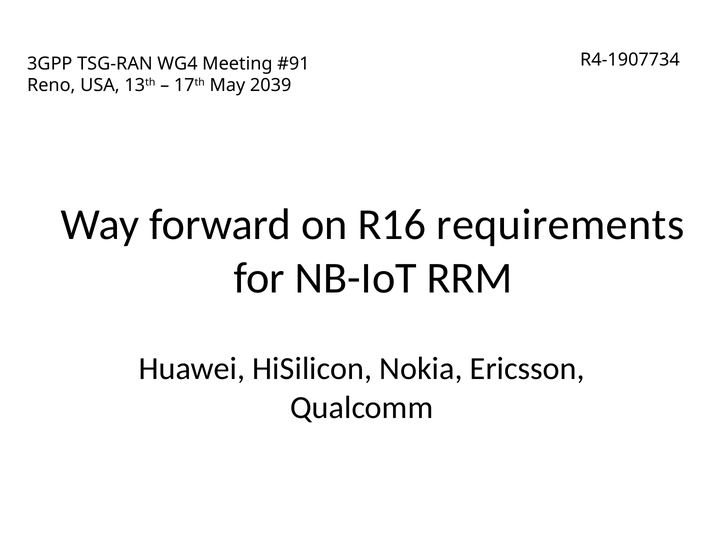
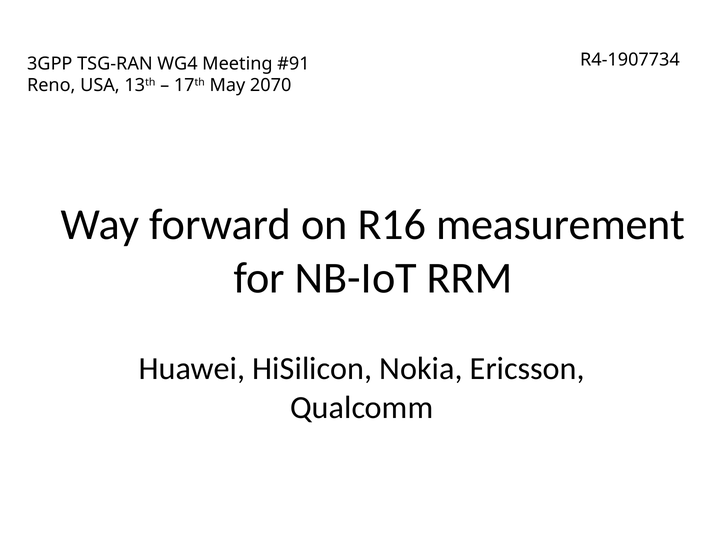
2039: 2039 -> 2070 (271, 85)
requirements: requirements -> measurement (561, 225)
